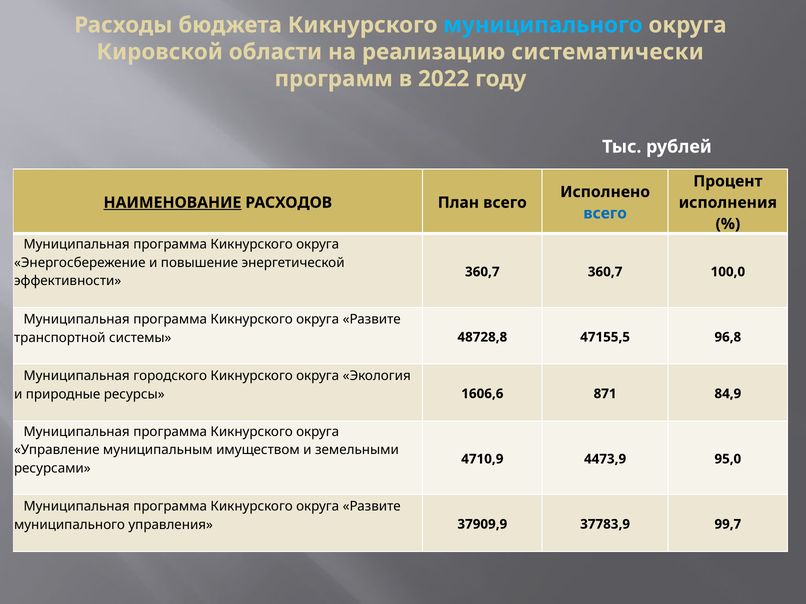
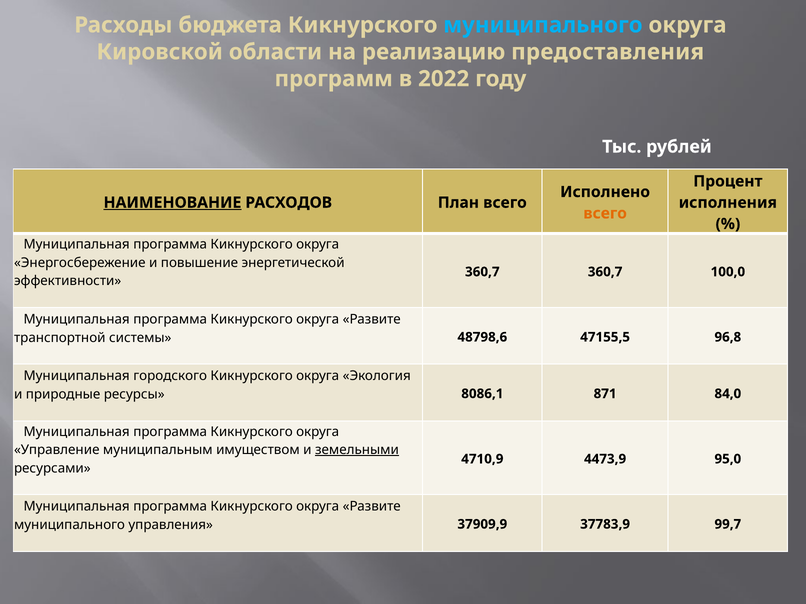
систематически: систематически -> предоставления (608, 52)
всего colour: blue -> orange (605, 213)
48728,8: 48728,8 -> 48798,6 (482, 337)
1606,6: 1606,6 -> 8086,1 (482, 394)
84,9: 84,9 -> 84,0 (728, 394)
земельными underline: none -> present (357, 450)
